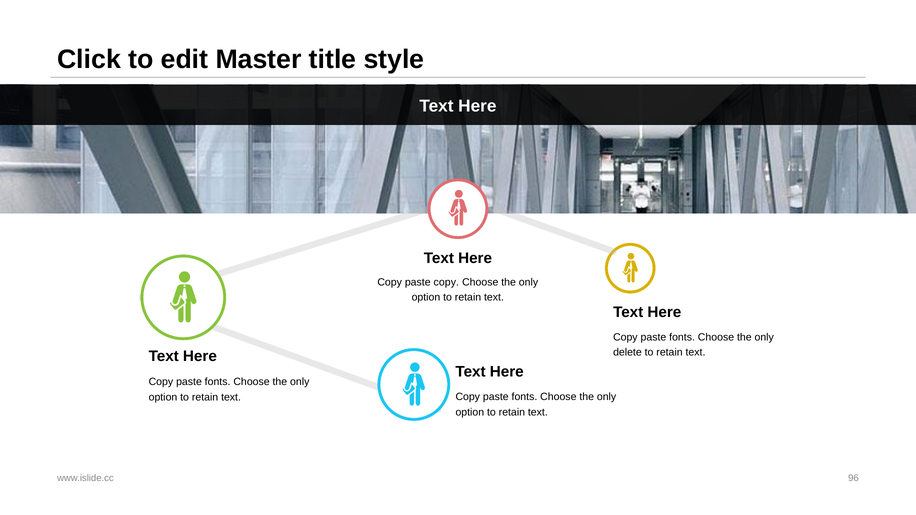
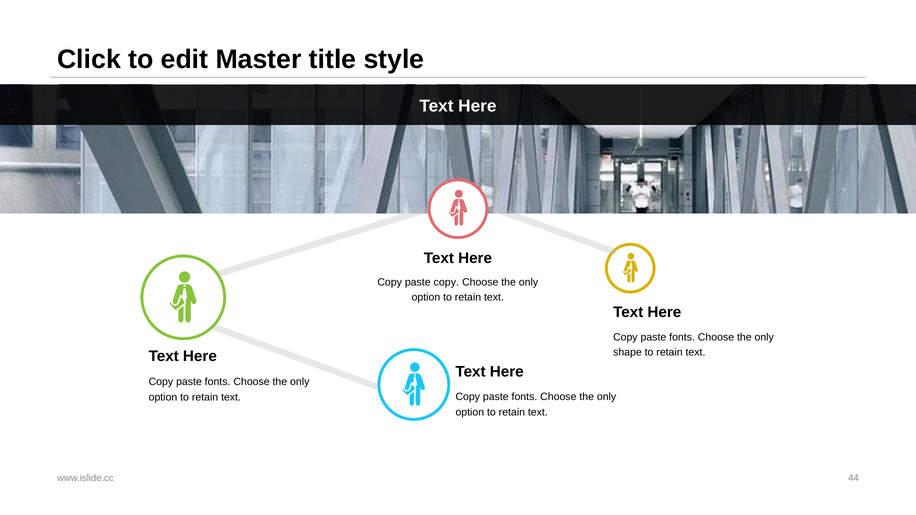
delete: delete -> shape (627, 353)
96: 96 -> 44 (853, 478)
